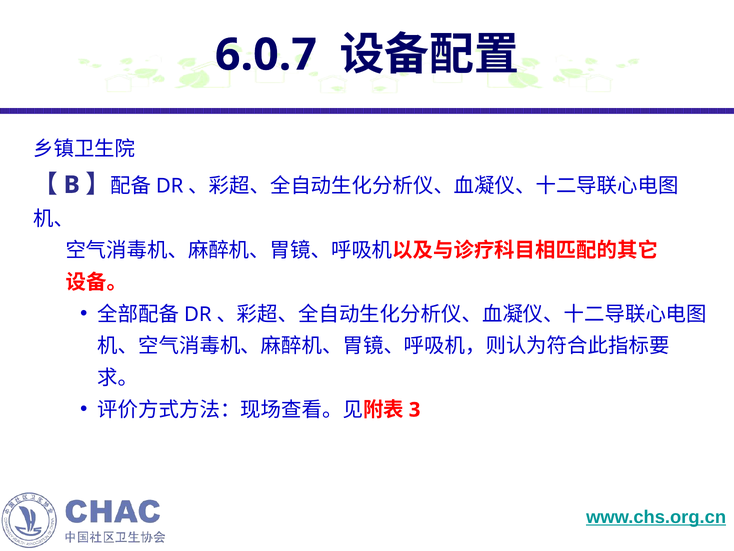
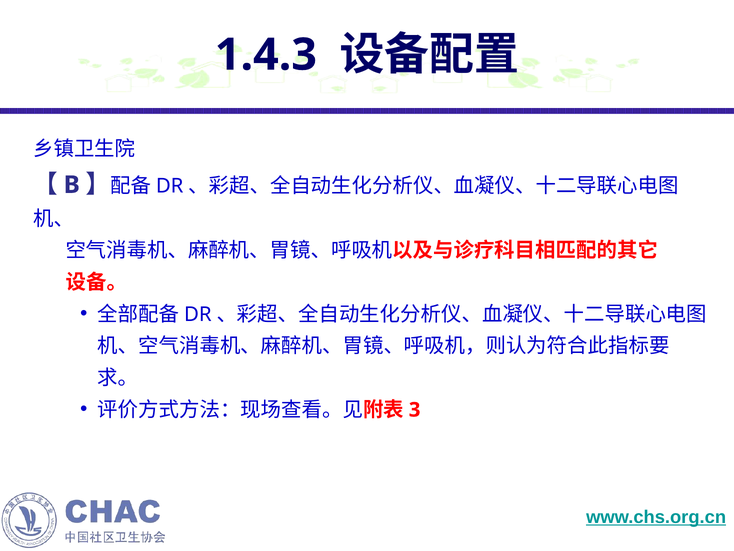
6.0.7: 6.0.7 -> 1.4.3 (266, 55)
